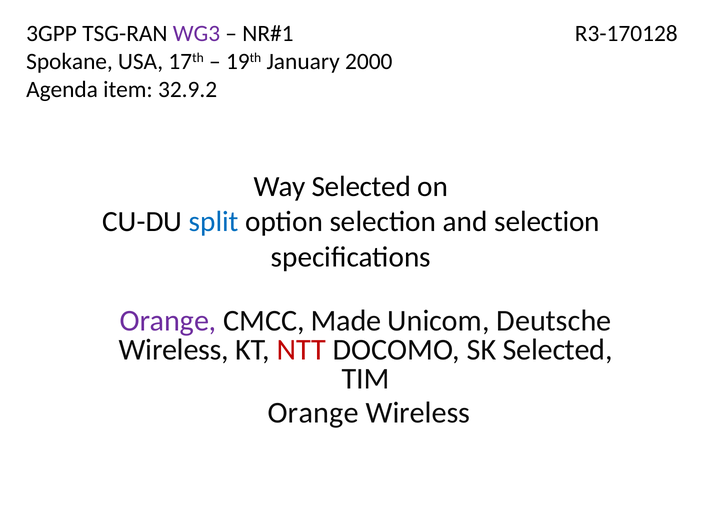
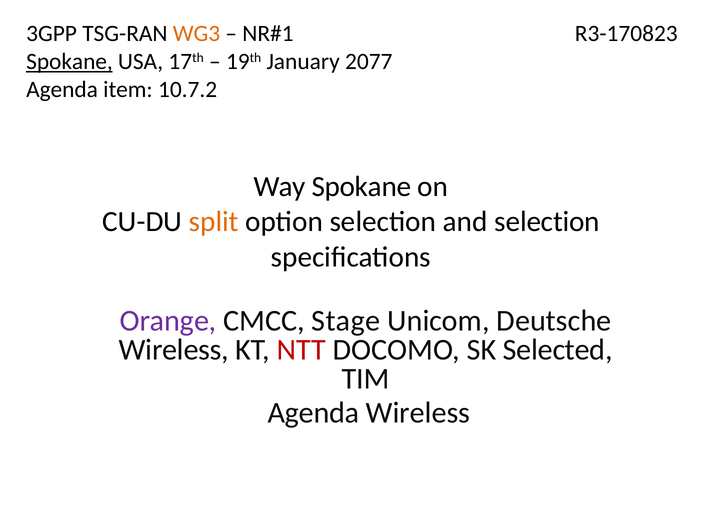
WG3 colour: purple -> orange (196, 33)
R3-170128: R3-170128 -> R3-170823 (626, 34)
Spokane underline: none -> present (69, 62)
2000: 2000 -> 2077 (369, 62)
32.9.2: 32.9.2 -> 10.7.2 (188, 90)
Way Selected: Selected -> Spokane (361, 187)
split colour: blue -> orange (214, 222)
Made: Made -> Stage (346, 321)
Orange: Orange -> Agenda (314, 413)
